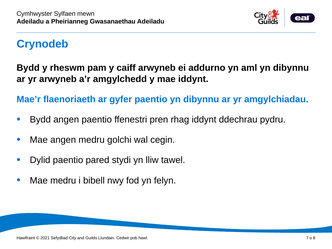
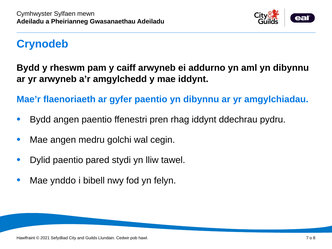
Mae medru: medru -> ynddo (63, 180)
